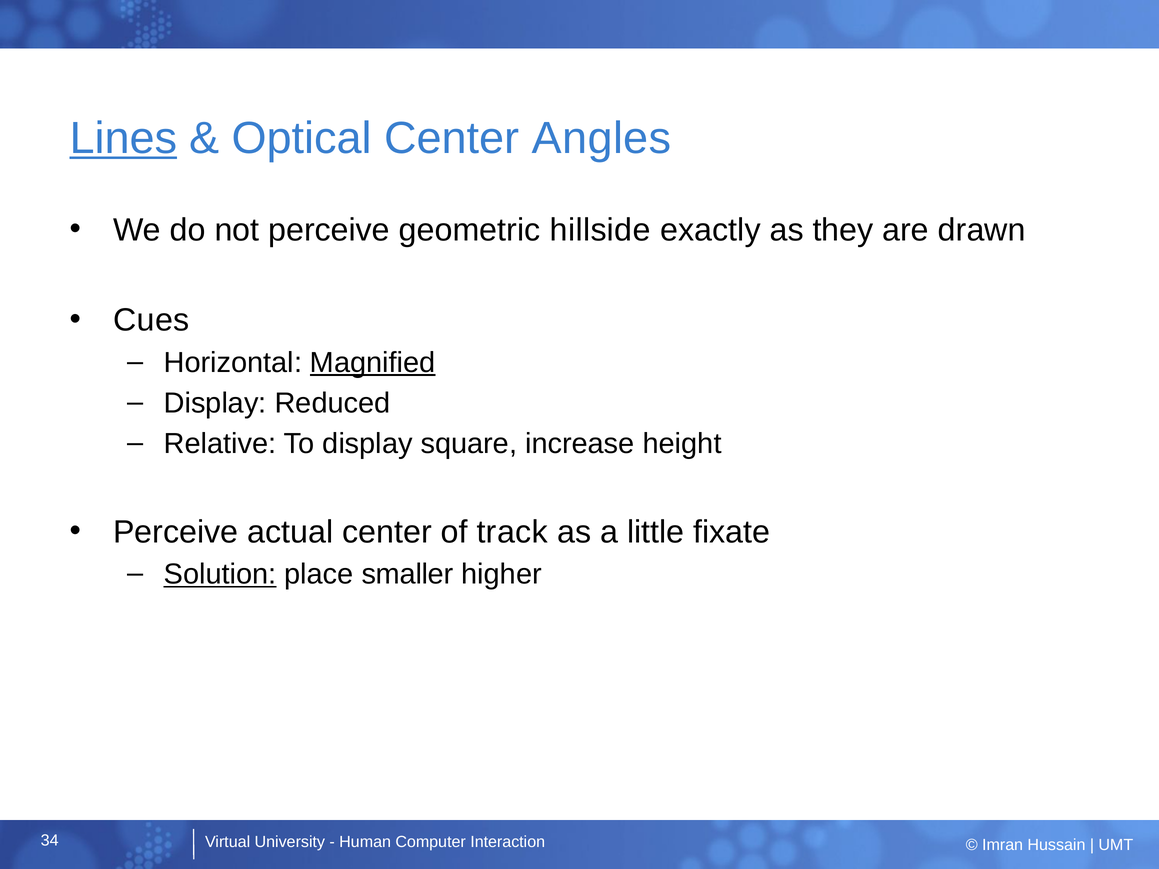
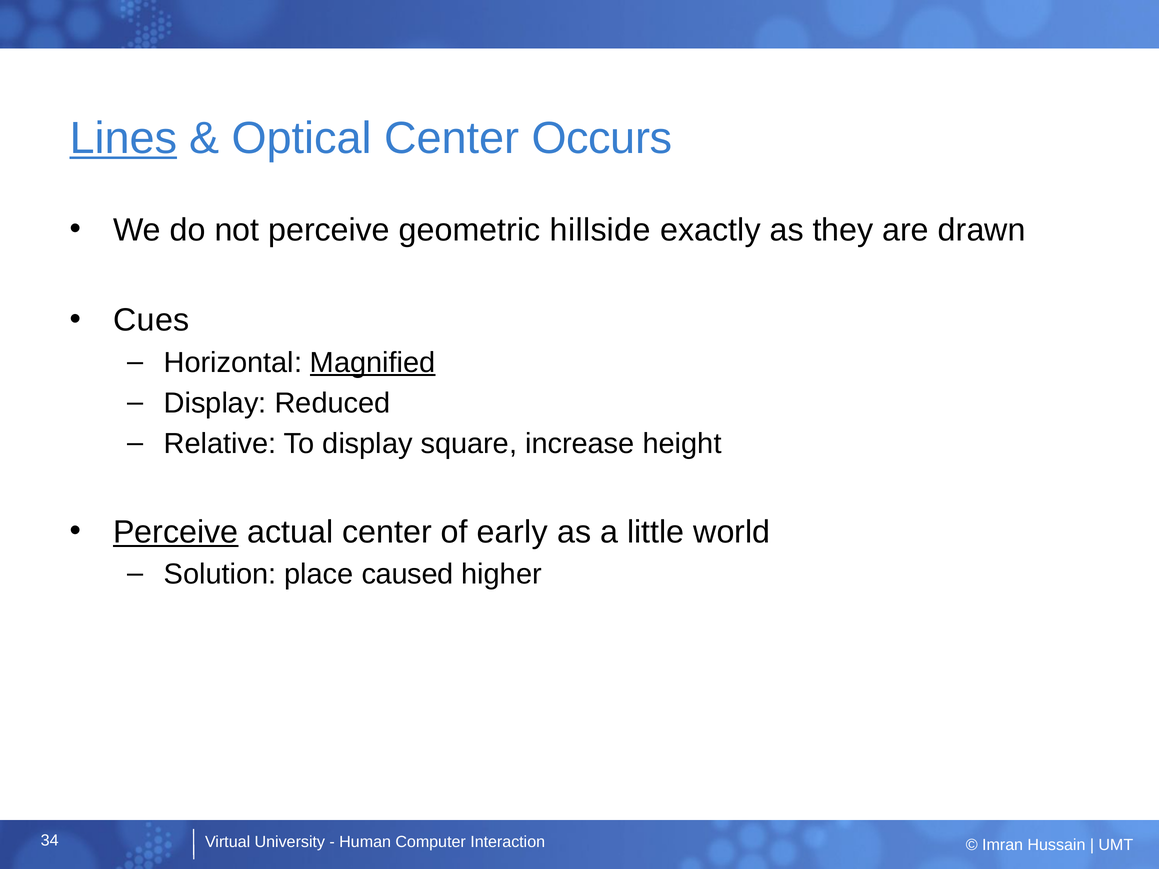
Angles: Angles -> Occurs (602, 138)
Perceive underline: none -> present (176, 532)
track: track -> early (512, 532)
fixate: fixate -> world (732, 532)
Solution underline: present -> none (220, 575)
smaller: smaller -> caused (408, 575)
